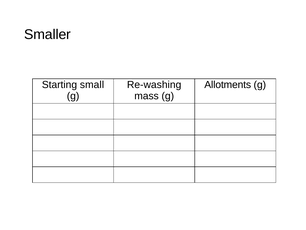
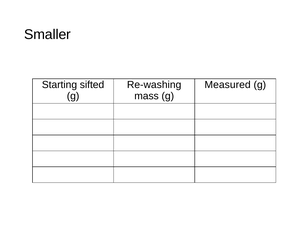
small: small -> sifted (92, 84)
Allotments: Allotments -> Measured (228, 84)
